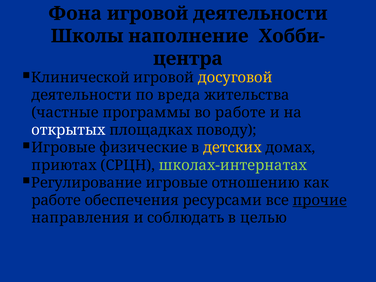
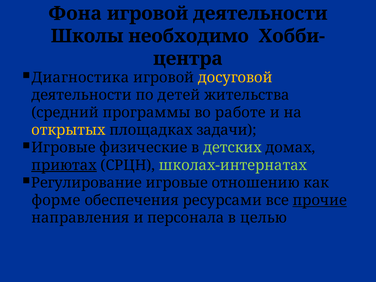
наполнение: наполнение -> необходимо (189, 36)
Клинической: Клинической -> Диагностика (80, 77)
вреда: вреда -> детей (179, 95)
частные: частные -> средний (65, 113)
открытых colour: white -> yellow (68, 130)
поводу: поводу -> задачи (227, 130)
детских colour: yellow -> light green (232, 148)
приютах underline: none -> present (64, 165)
работе: работе -> форме (56, 200)
соблюдать: соблюдать -> персонала (186, 218)
